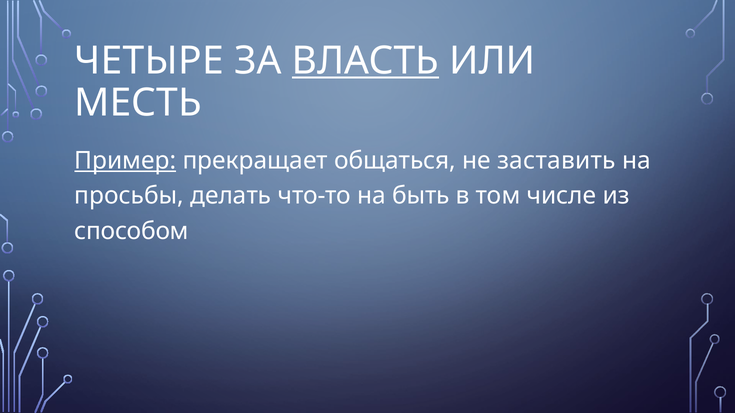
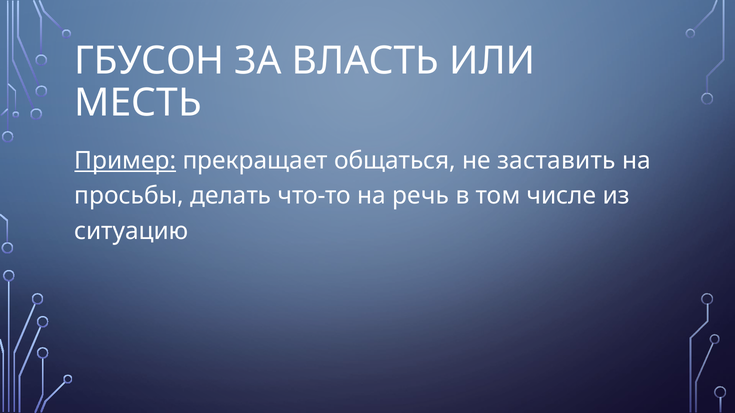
ЧЕТЫРЕ: ЧЕТЫРЕ -> ГБУСОН (149, 61)
ВЛАСТЬ underline: present -> none (365, 61)
быть: быть -> речь (421, 196)
способом: способом -> ситуацию (131, 231)
